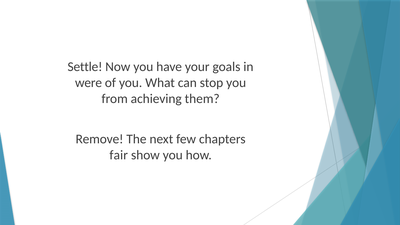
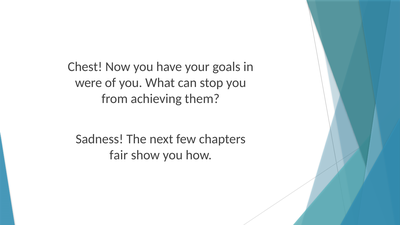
Settle: Settle -> Chest (85, 67)
Remove: Remove -> Sadness (99, 139)
